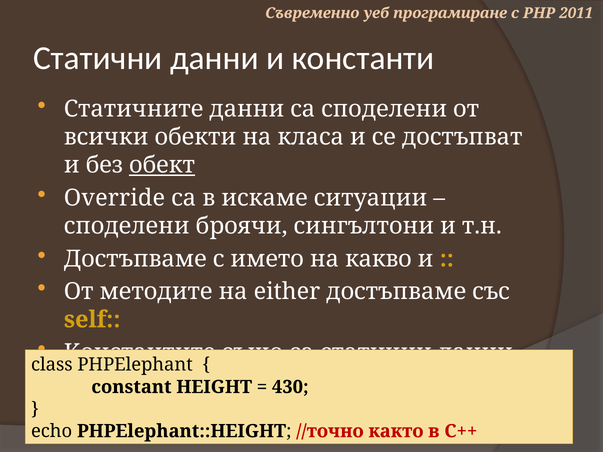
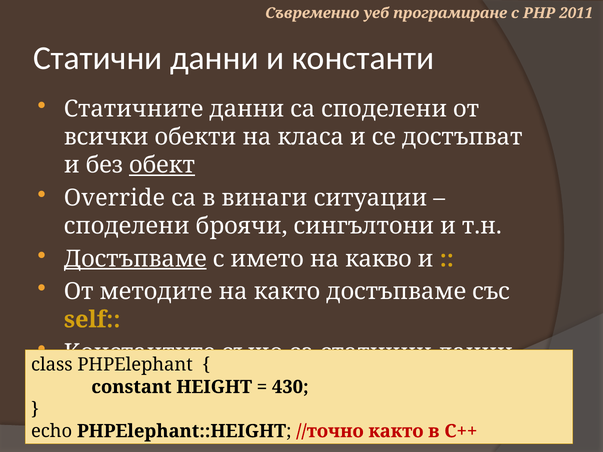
искаме: искаме -> винаги (264, 198)
Достъпваме underline: none -> present (135, 259)
на either: either -> както (287, 292)
